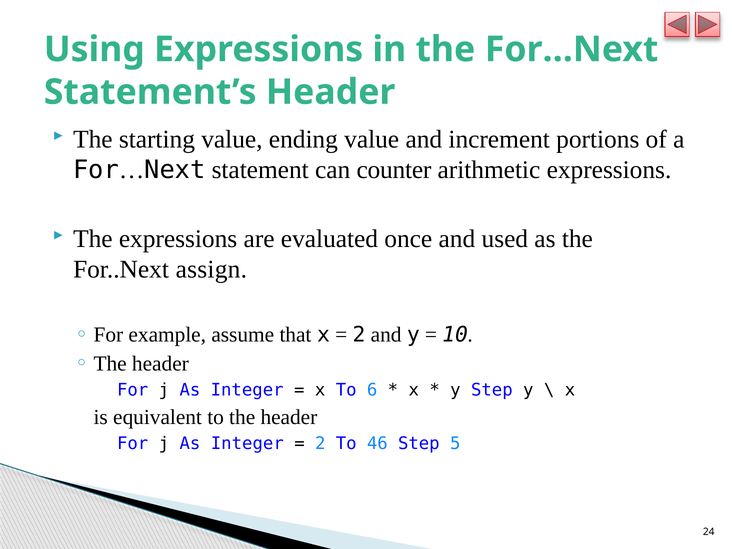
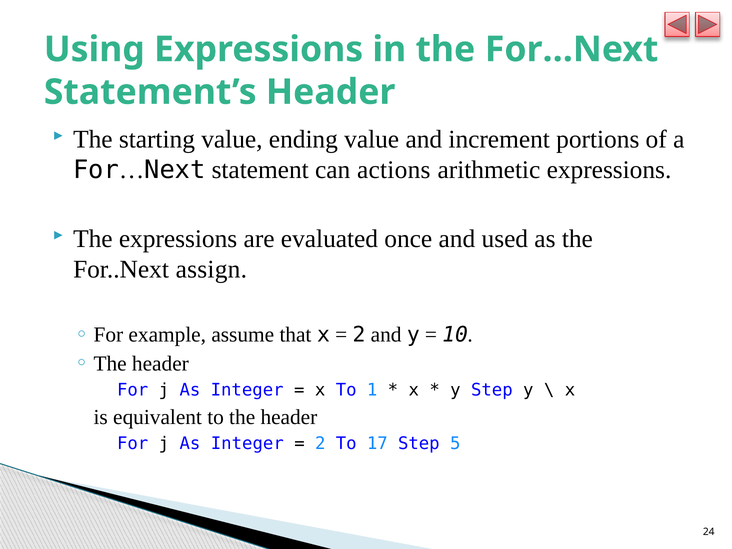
counter: counter -> actions (394, 170)
6: 6 -> 1 (372, 390)
46: 46 -> 17 (377, 443)
